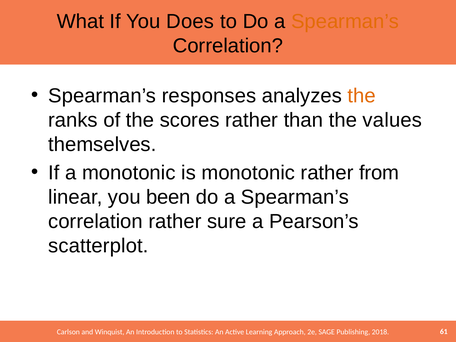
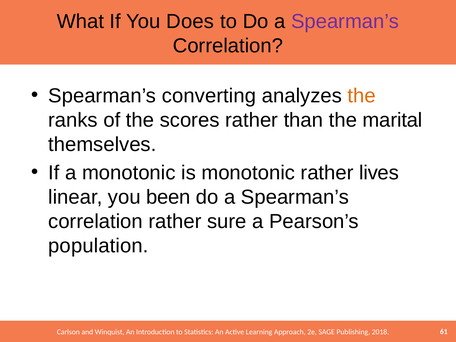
Spearman’s colour: orange -> purple (345, 22)
responses: responses -> converting (209, 96)
values: values -> marital (393, 120)
from: from -> lives (379, 173)
scatterplot: scatterplot -> population (98, 246)
